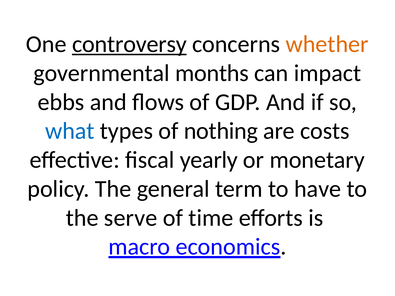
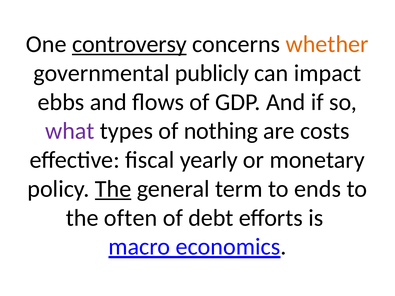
months: months -> publicly (212, 73)
what colour: blue -> purple (70, 131)
The underline: none -> present (113, 189)
have: have -> ends (318, 189)
serve: serve -> often (131, 218)
time: time -> debt (211, 218)
